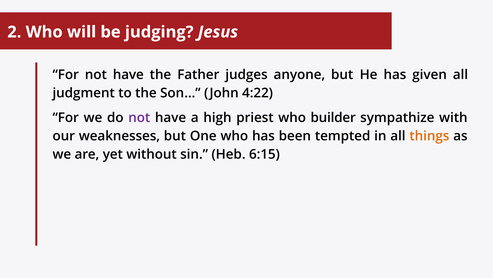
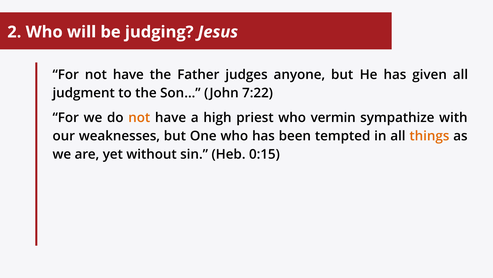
4:22: 4:22 -> 7:22 (258, 93)
not colour: purple -> orange (139, 118)
builder: builder -> vermin (333, 118)
6:15: 6:15 -> 0:15 (264, 154)
